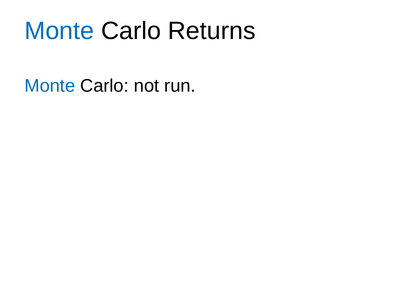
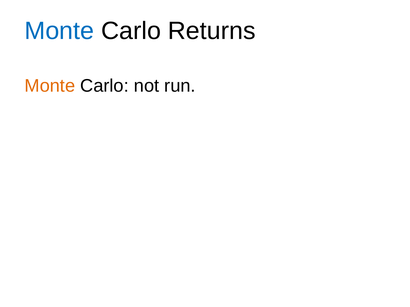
Monte colour: blue -> orange (50, 86)
